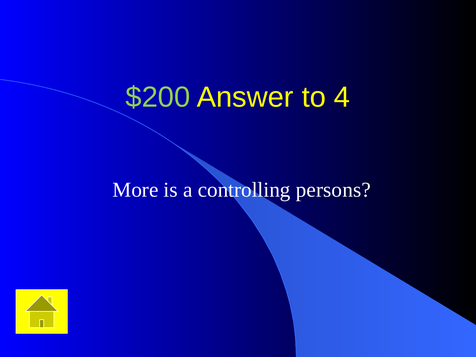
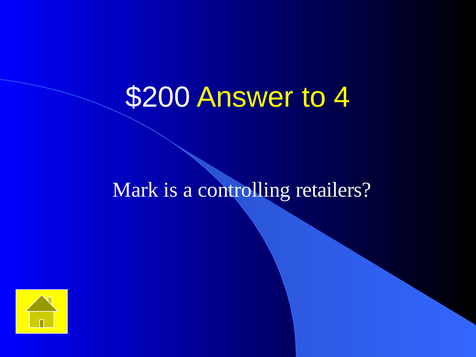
$200 colour: light green -> white (158, 97)
More: More -> Mark (135, 190)
persons: persons -> retailers (333, 190)
